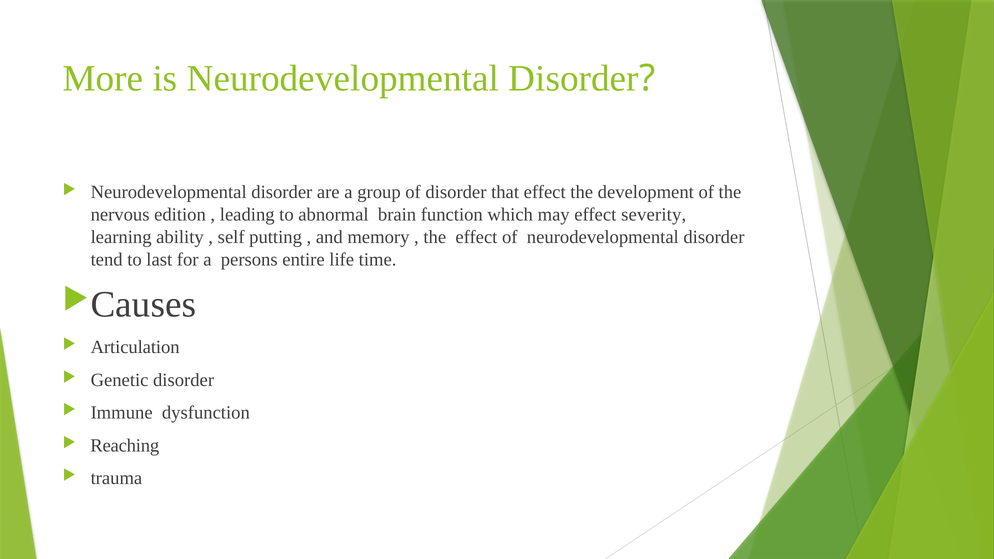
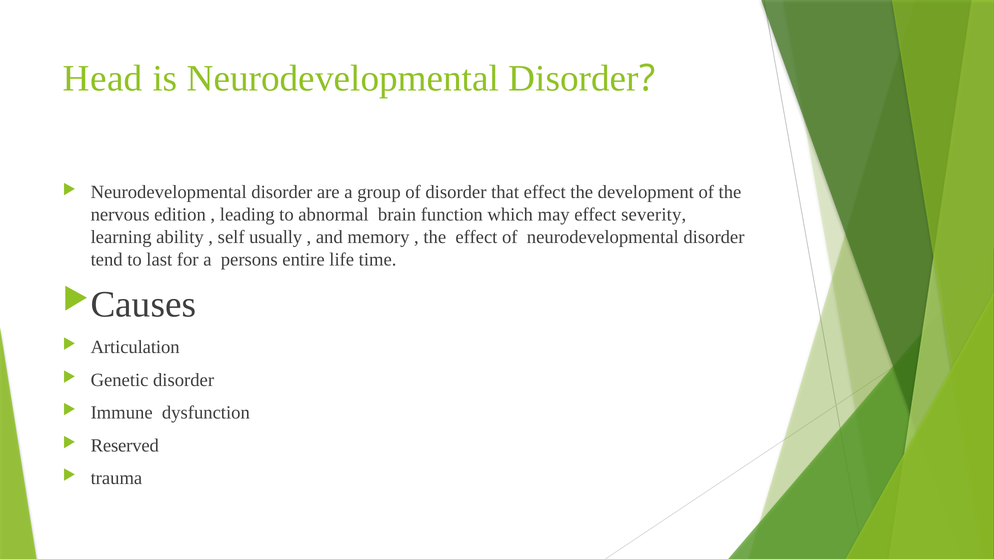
More: More -> Head (103, 78)
putting: putting -> usually (276, 237)
Reaching: Reaching -> Reserved (125, 445)
